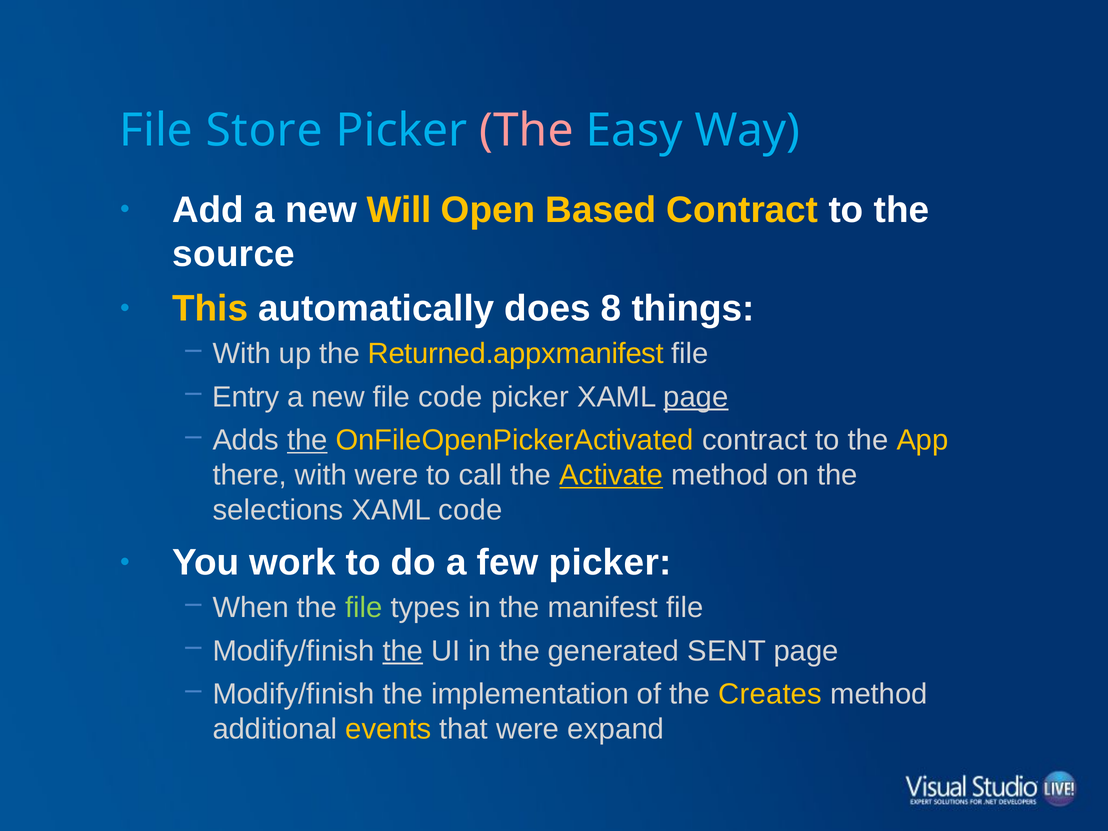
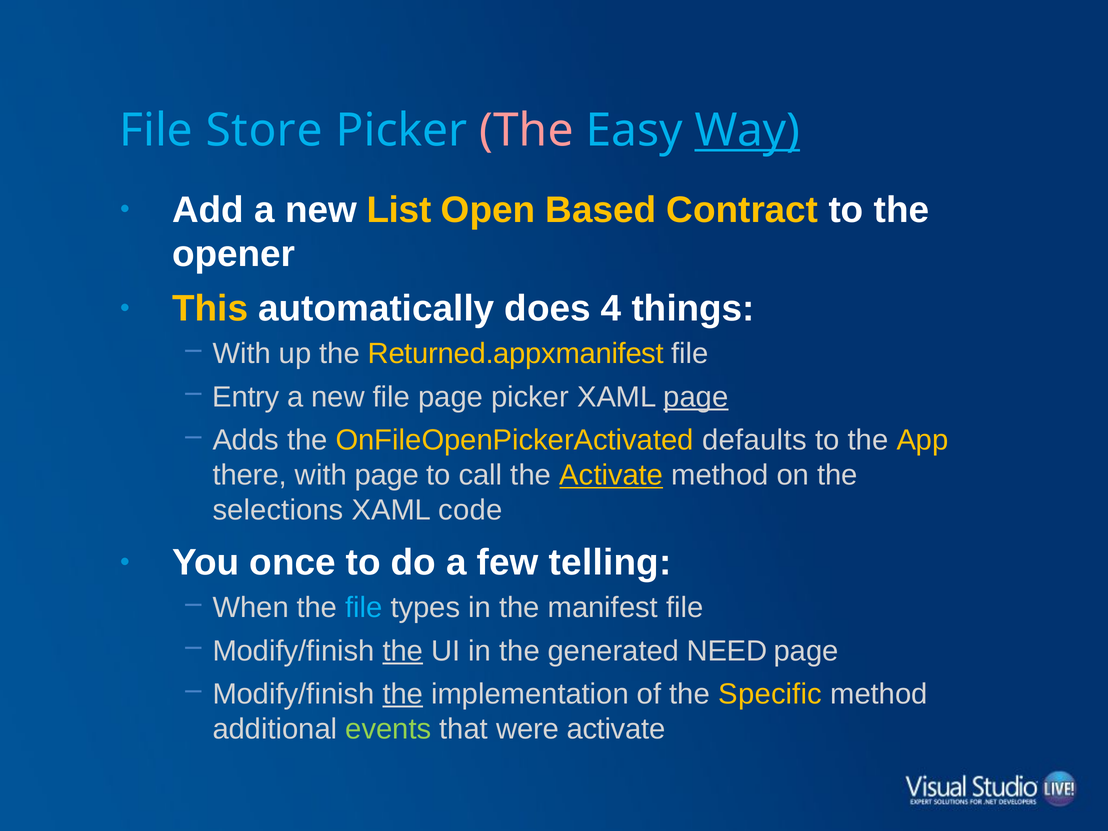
Way underline: none -> present (747, 130)
Will: Will -> List (399, 210)
source: source -> opener (234, 254)
8: 8 -> 4 (611, 309)
file code: code -> page (451, 397)
the underline: present -> none (307, 440)
OnFileOpenPickerActivated contract: contract -> defaults (755, 440)
with were: were -> page (387, 475)
work: work -> once (293, 563)
few picker: picker -> telling (610, 563)
file colour: light green -> light blue (364, 608)
SENT: SENT -> NEED (727, 651)
the underline: none -> present (403, 694)
Creates: Creates -> Specific (770, 694)
events colour: yellow -> light green (388, 729)
were expand: expand -> activate (616, 729)
